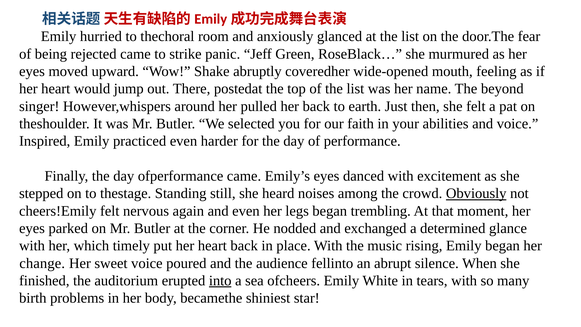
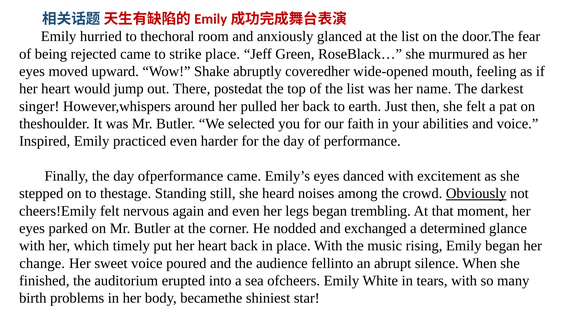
strike panic: panic -> place (223, 54)
beyond: beyond -> darkest (502, 89)
into underline: present -> none (220, 281)
